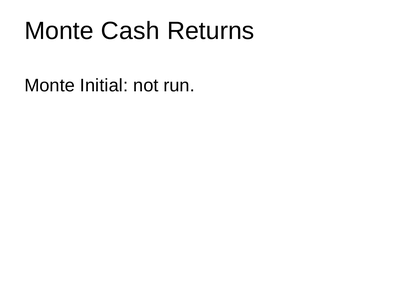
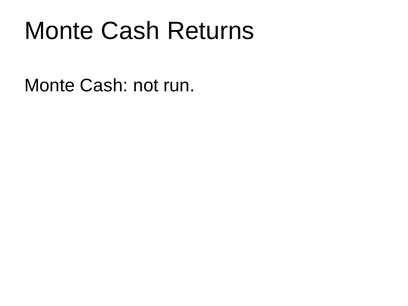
Initial: Initial -> Cash (104, 86)
